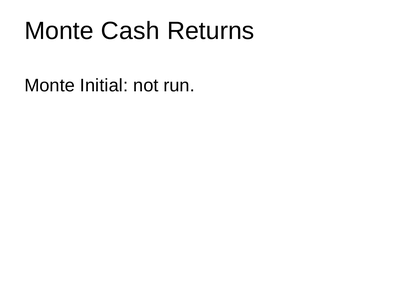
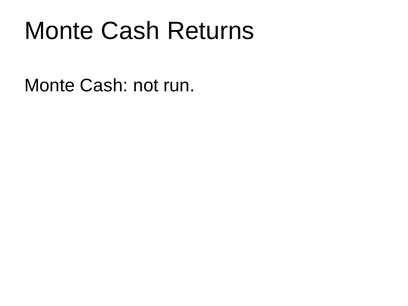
Initial: Initial -> Cash (104, 86)
